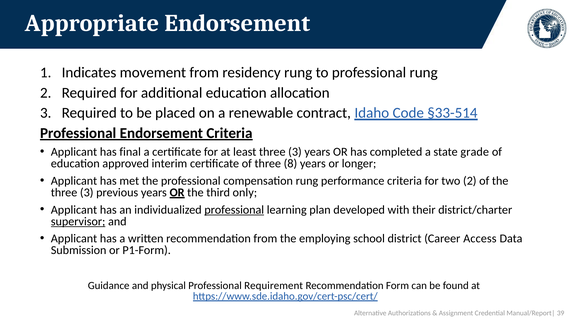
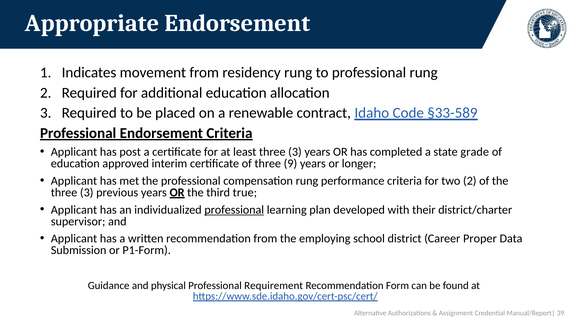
§33-514: §33-514 -> §33-589 (452, 113)
final: final -> post (130, 152)
8: 8 -> 9 (290, 163)
only: only -> true (245, 192)
supervisor underline: present -> none (78, 221)
Access: Access -> Proper (480, 238)
